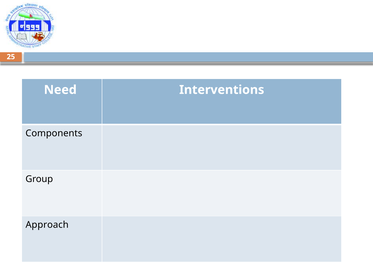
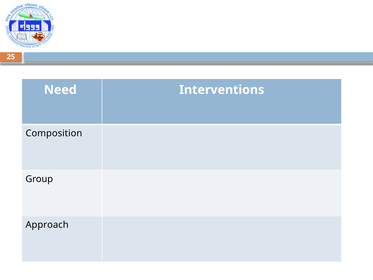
Components: Components -> Composition (54, 133)
